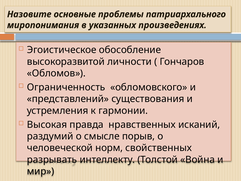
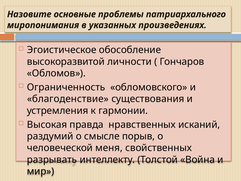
представлений: представлений -> благоденствие (68, 99)
норм: норм -> меня (109, 148)
